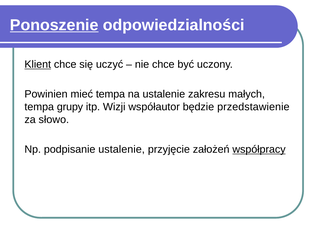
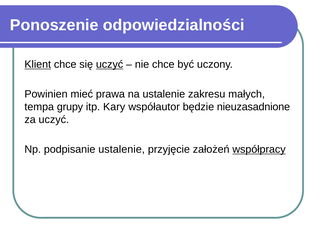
Ponoszenie underline: present -> none (54, 25)
uczyć underline: none -> present (110, 65)
mieć tempa: tempa -> prawa (110, 94)
Wizji: Wizji -> Kary (114, 107)
przedstawienie: przedstawienie -> nieuzasadnione (253, 107)
za słowo: słowo -> uczyć (54, 120)
